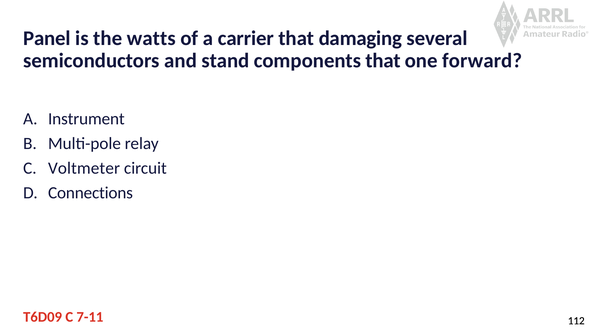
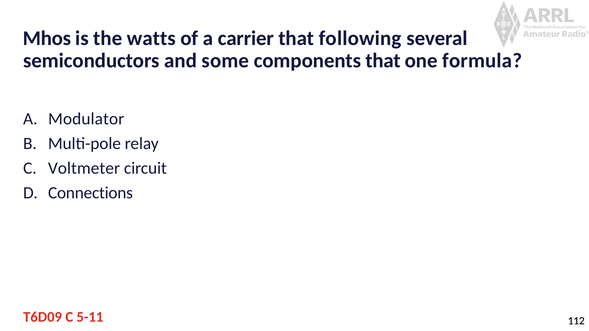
Panel: Panel -> Mhos (47, 38)
damaging: damaging -> following (360, 38)
stand: stand -> some (225, 61)
forward: forward -> formula (482, 61)
Instrument: Instrument -> Modulator (86, 119)
7-11: 7-11 -> 5-11 (90, 317)
